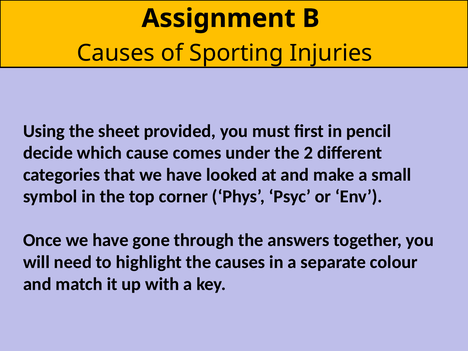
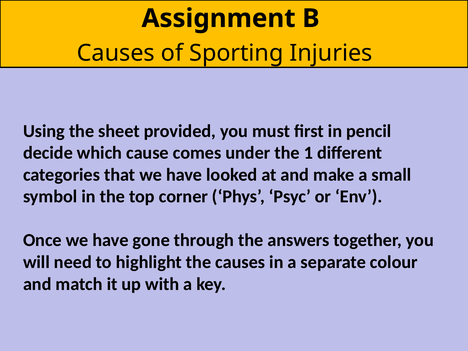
2: 2 -> 1 (308, 153)
